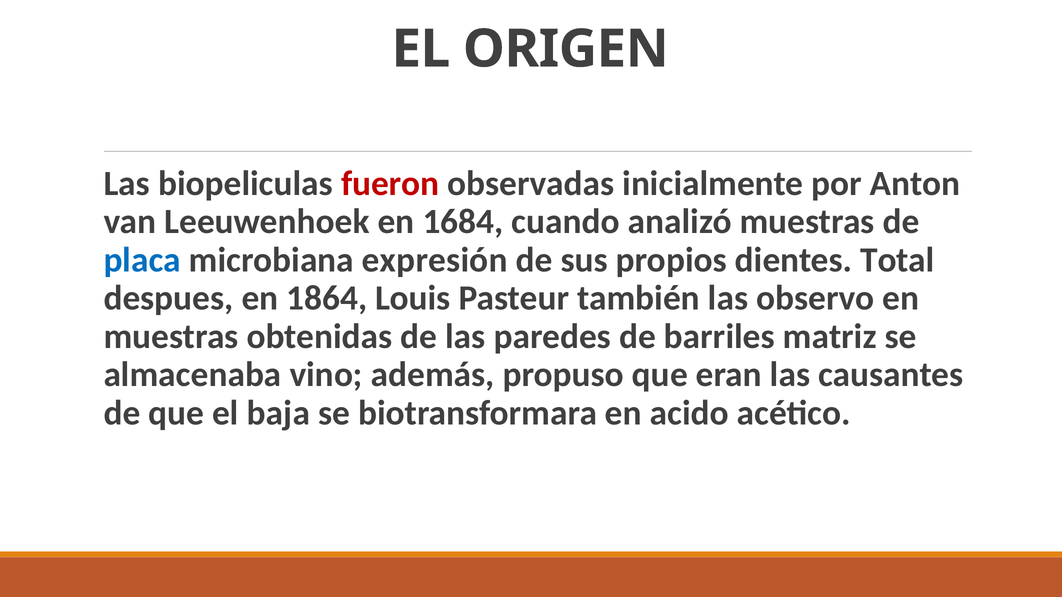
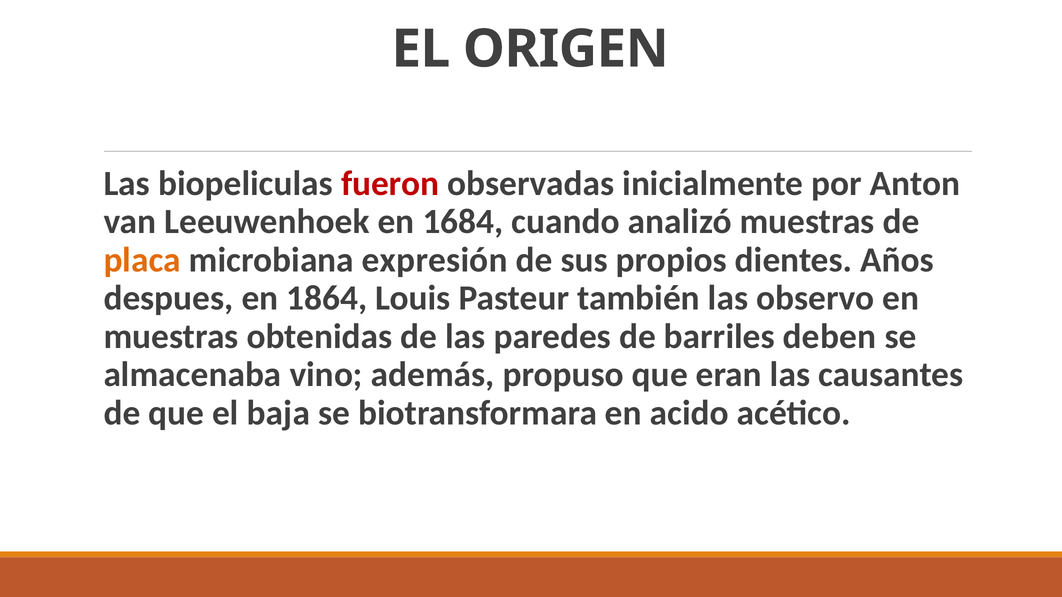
placa colour: blue -> orange (142, 260)
Total: Total -> Años (897, 260)
matriz: matriz -> deben (830, 337)
